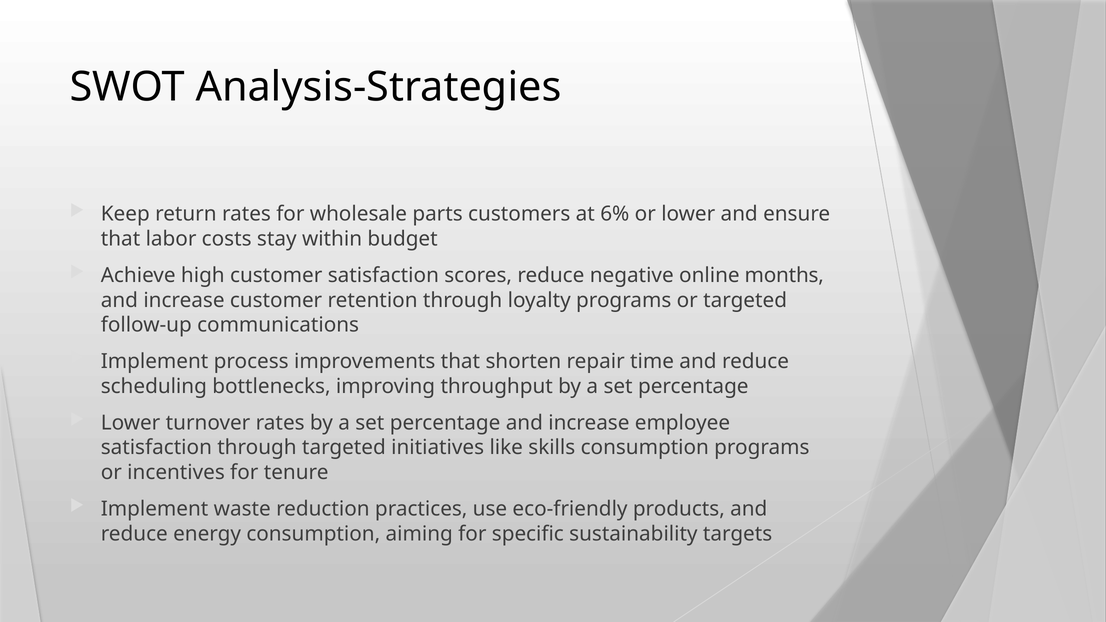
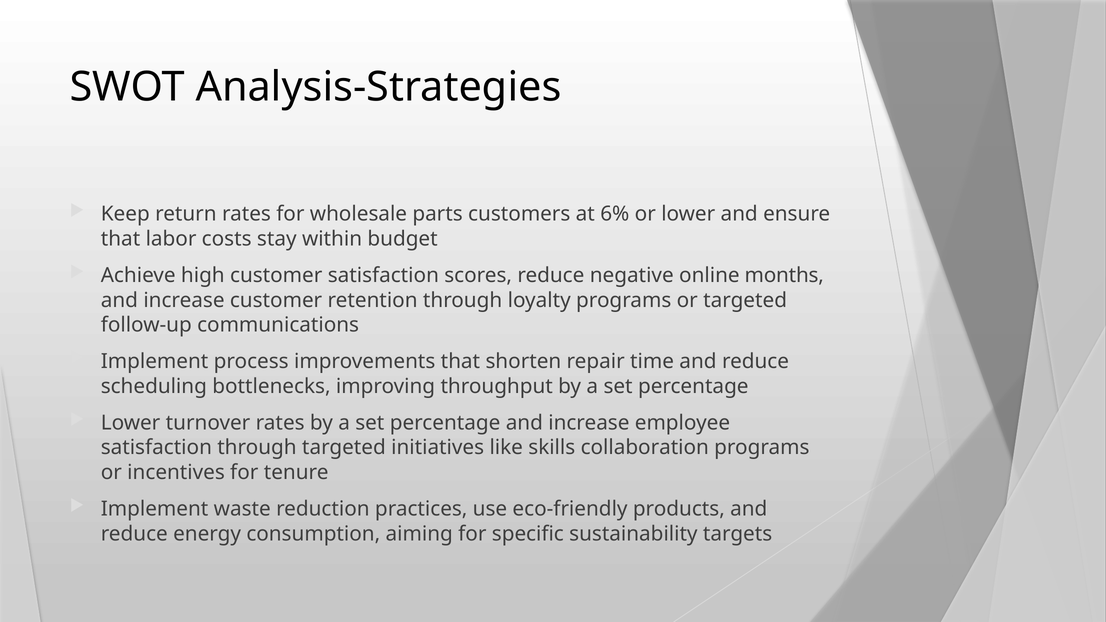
skills consumption: consumption -> collaboration (645, 448)
